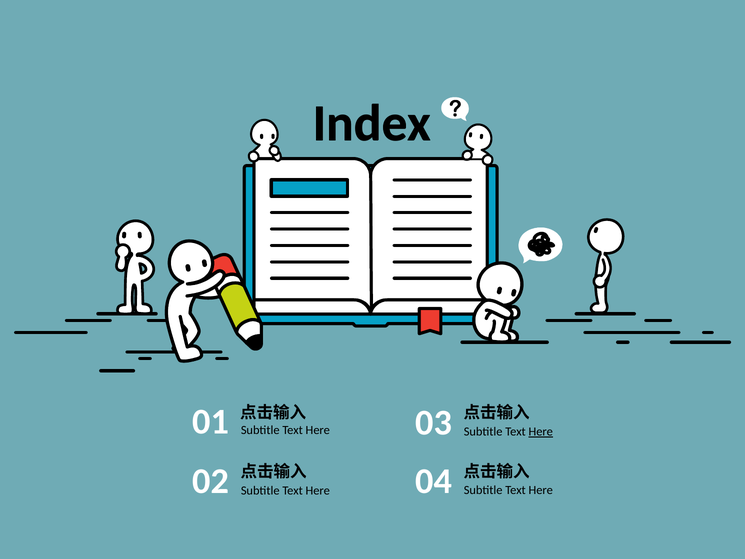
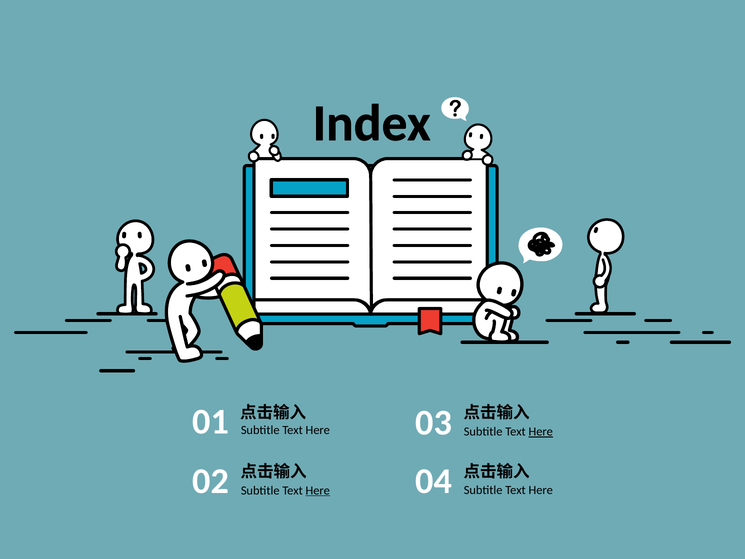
Here underline: none -> present (318, 490)
